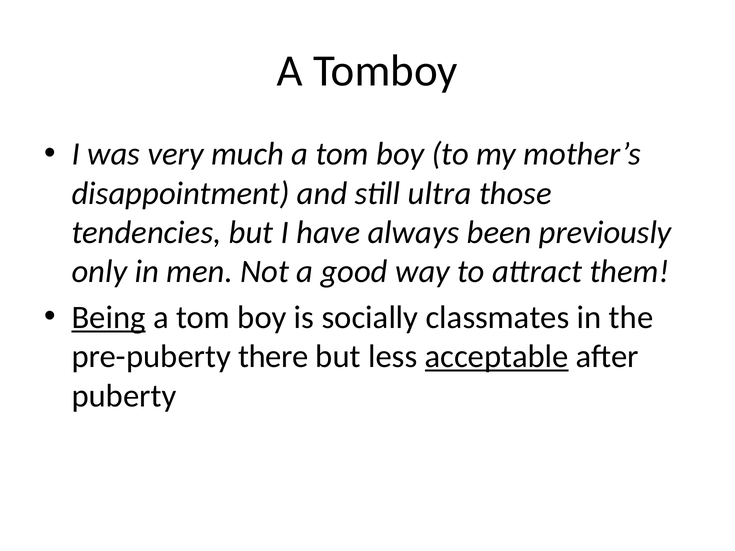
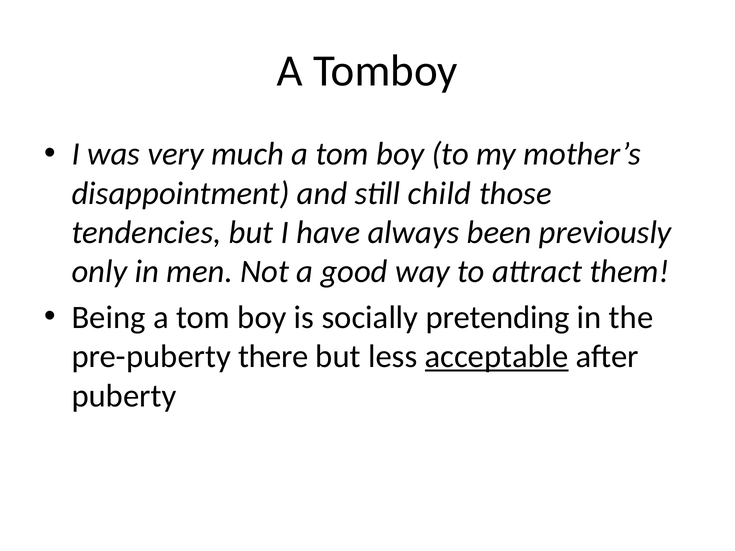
ultra: ultra -> child (440, 193)
Being underline: present -> none (109, 318)
classmates: classmates -> pretending (498, 318)
